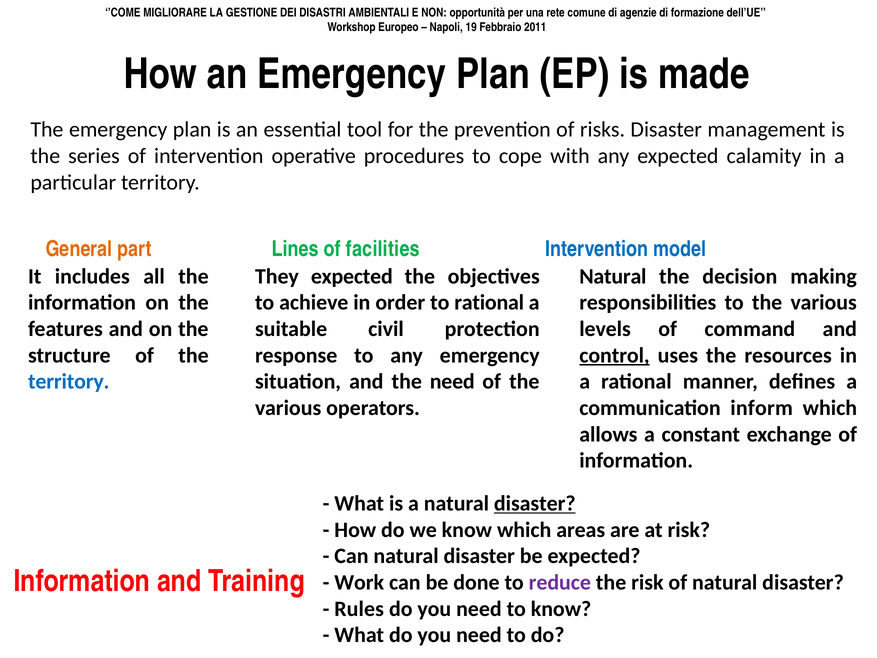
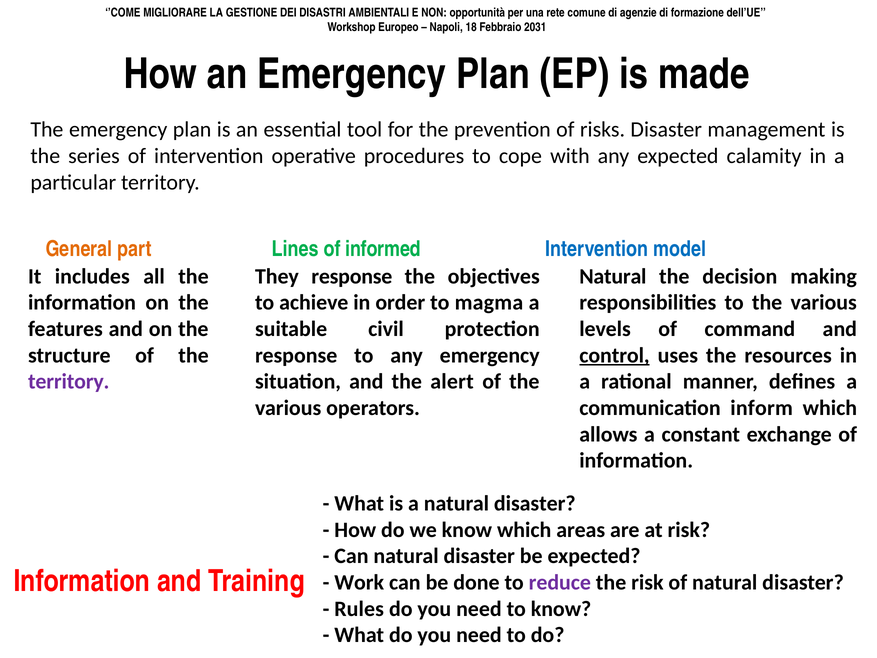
19: 19 -> 18 (471, 27)
2011: 2011 -> 2031 (535, 27)
facilities: facilities -> informed (383, 249)
They expected: expected -> response (352, 276)
to rational: rational -> magma (489, 303)
territory colour: blue -> purple (69, 382)
the need: need -> alert (452, 382)
disaster underline: present -> none (535, 503)
